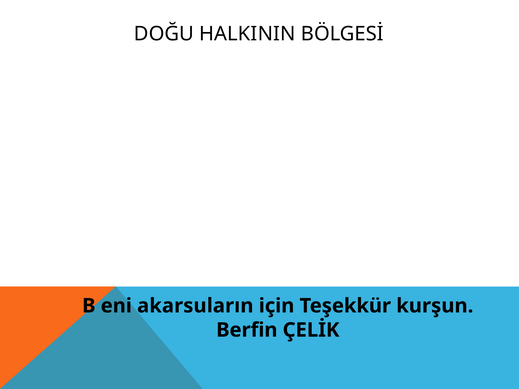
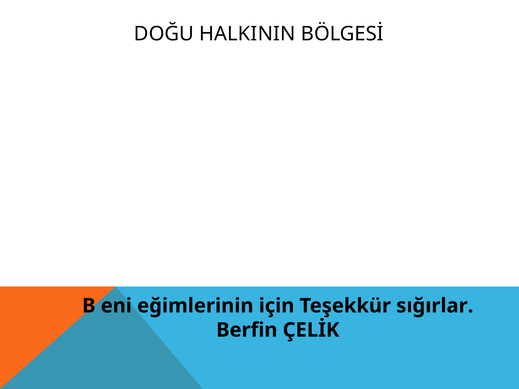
akarsuların: akarsuların -> eğimlerinin (195, 306)
kurşun: kurşun -> sığırlar (435, 306)
